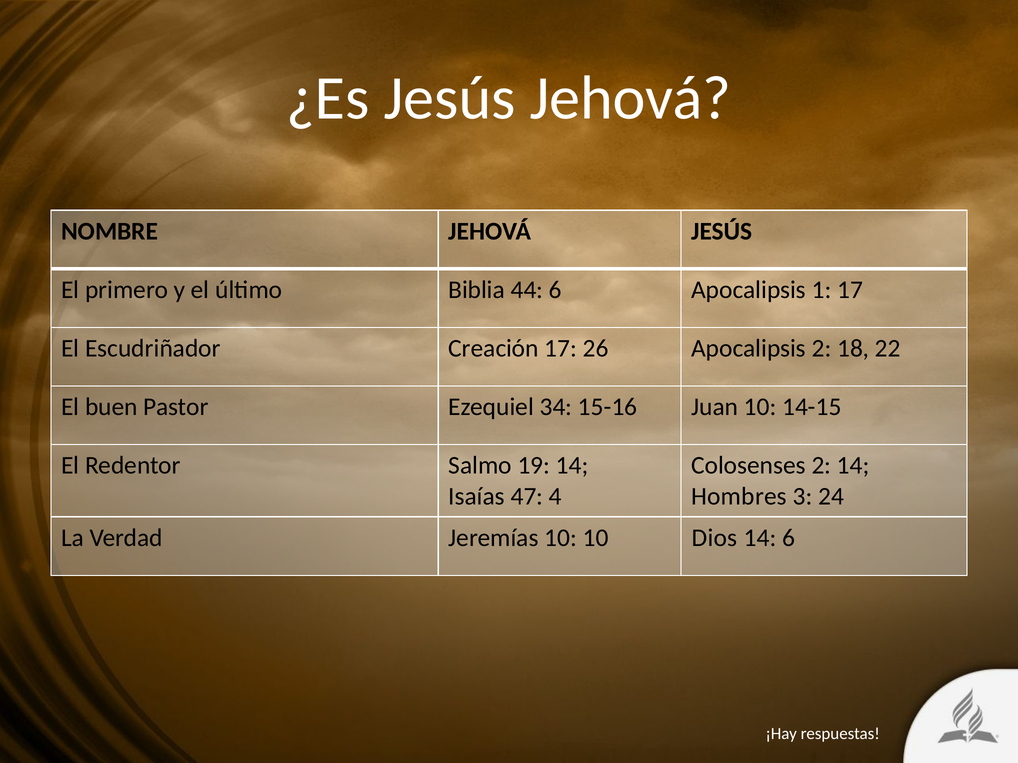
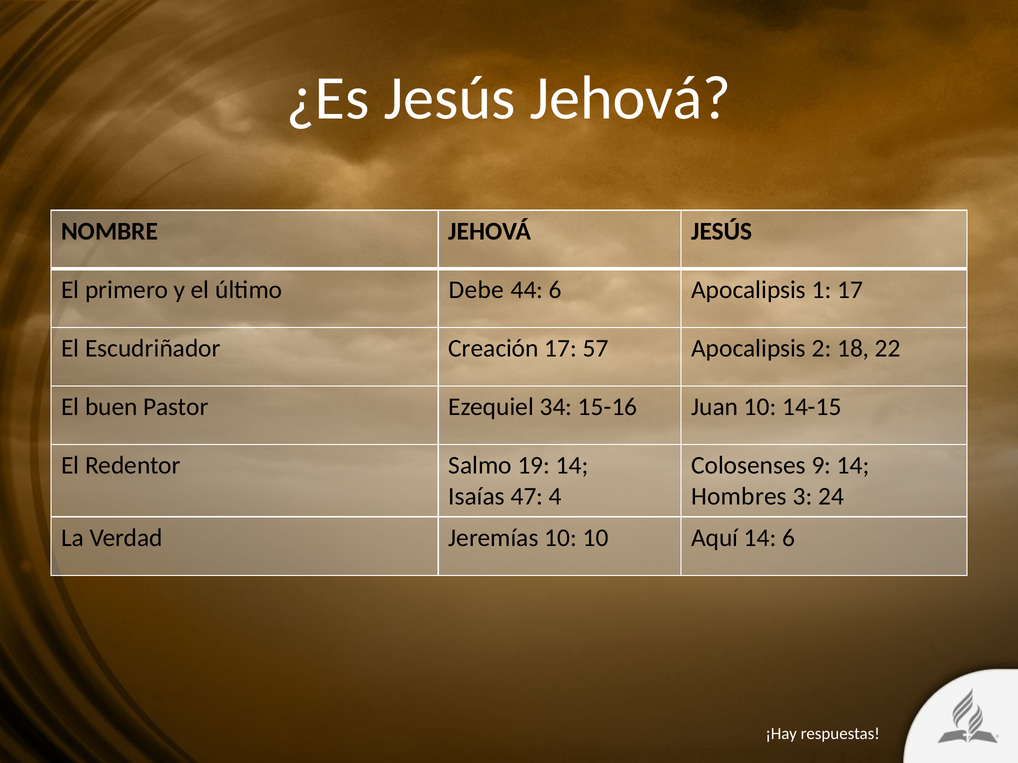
Biblia: Biblia -> Debe (477, 290)
26: 26 -> 57 (596, 349)
Colosenses 2: 2 -> 9 (821, 466)
Dios: Dios -> Aquí (715, 538)
